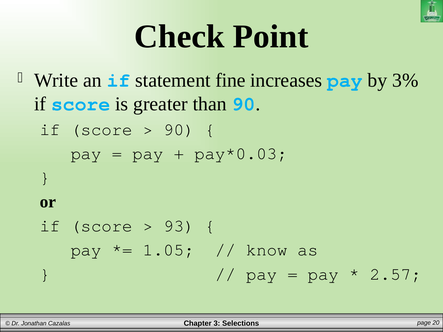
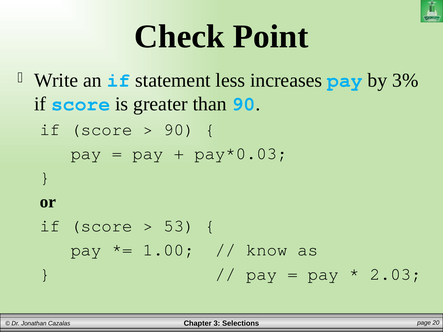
fine: fine -> less (230, 80)
93: 93 -> 53 (179, 226)
1.05: 1.05 -> 1.00 (169, 250)
2.57: 2.57 -> 2.03 (396, 274)
